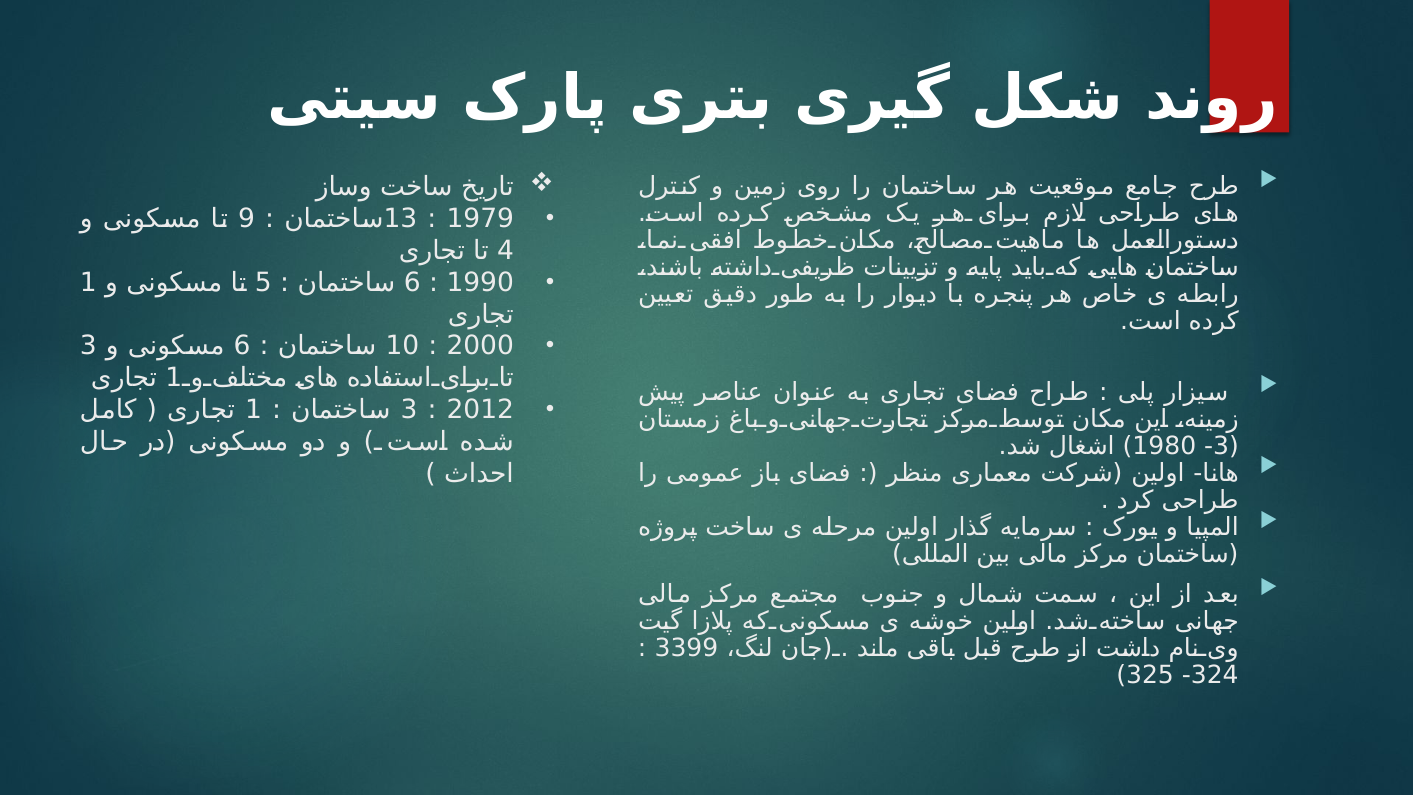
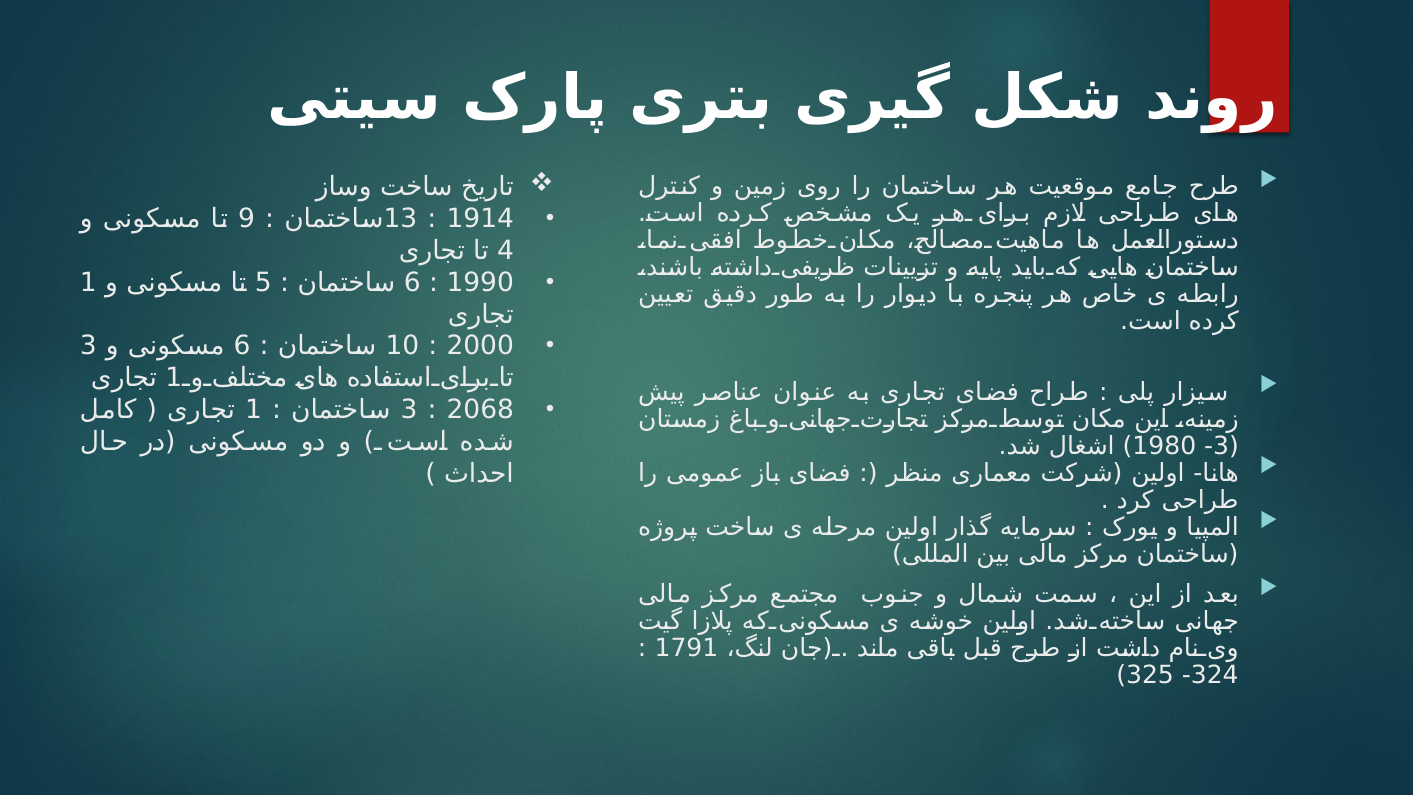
1979: 1979 -> 1914 (480, 219)
2012: 2012 -> 2068 (480, 410)
3399: 3399 -> 1791 (686, 648)
